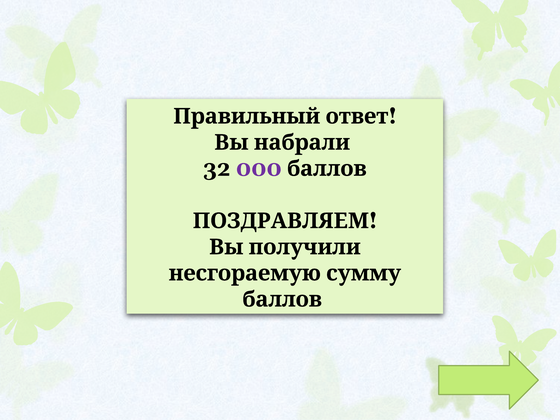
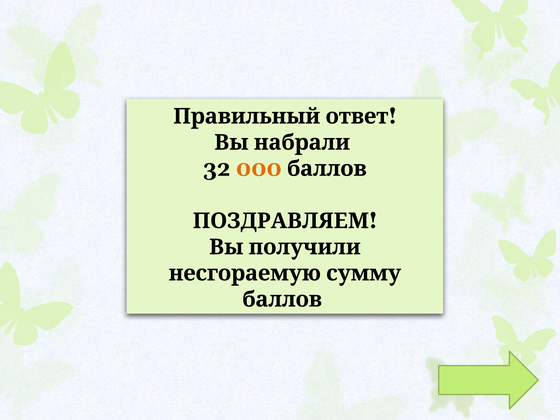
000 colour: purple -> orange (259, 169)
